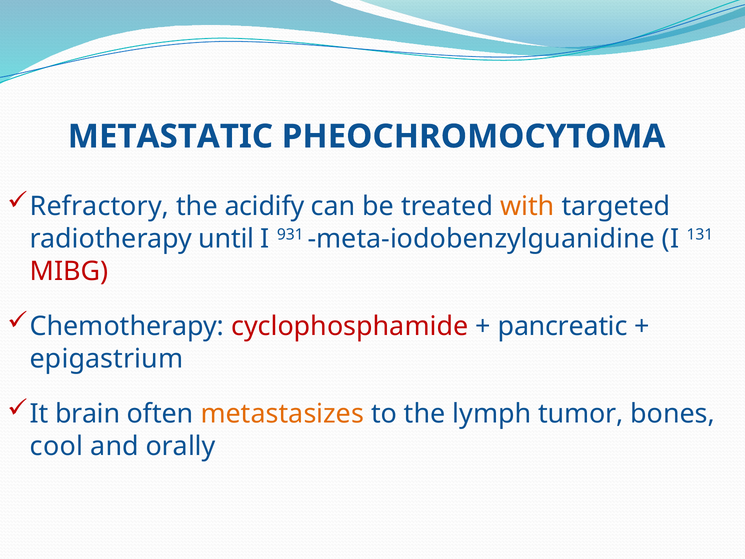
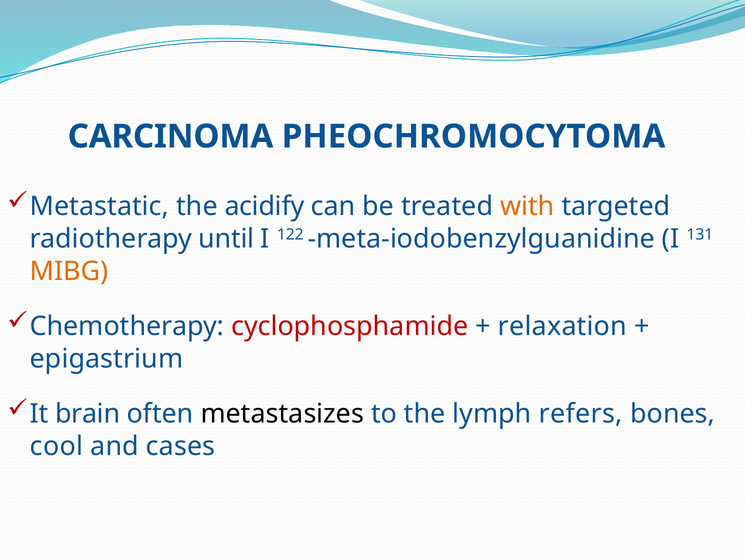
METASTATIC: METASTATIC -> CARCINOMA (170, 136)
Refractory: Refractory -> Metastatic (99, 206)
931: 931 -> 122 (290, 235)
MIBG colour: red -> orange (69, 271)
pancreatic: pancreatic -> relaxation (562, 326)
metastasizes colour: orange -> black (282, 414)
tumor: tumor -> refers (581, 414)
orally: orally -> cases (181, 446)
